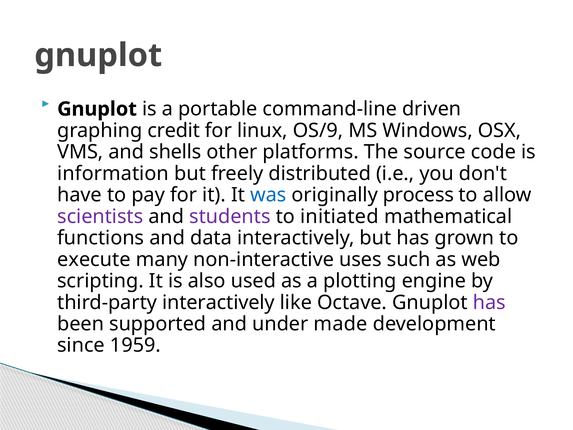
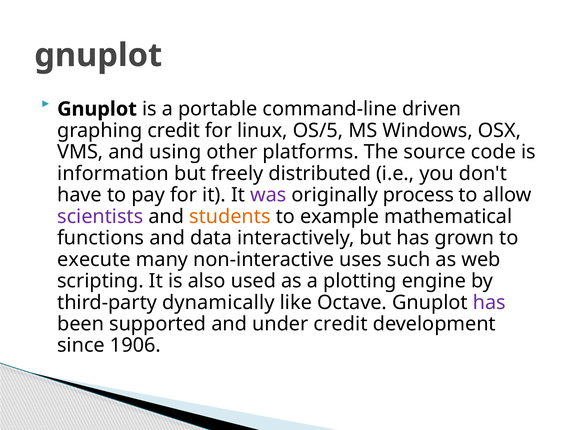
OS/9: OS/9 -> OS/5 (318, 130)
shells: shells -> using (175, 152)
was colour: blue -> purple (268, 195)
students colour: purple -> orange (230, 216)
initiated: initiated -> example (340, 216)
third-party interactively: interactively -> dynamically (218, 302)
under made: made -> credit (341, 324)
1959: 1959 -> 1906 (135, 345)
